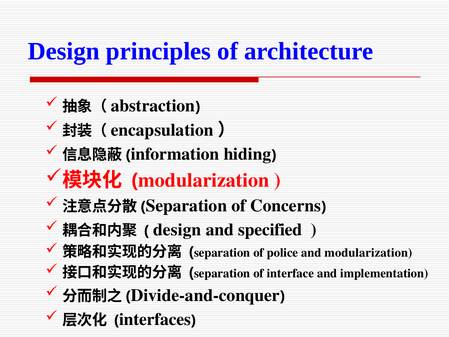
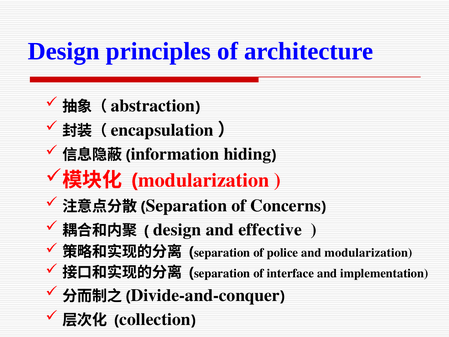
specified: specified -> effective (270, 230)
interfaces: interfaces -> collection (155, 319)
